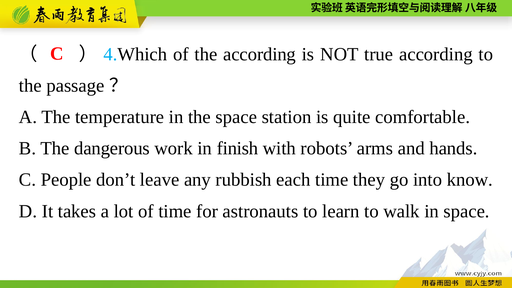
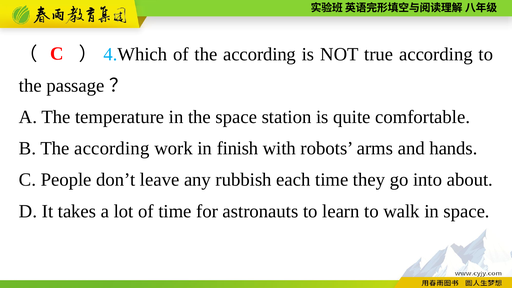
B The dangerous: dangerous -> according (112, 149)
know: know -> about (470, 180)
